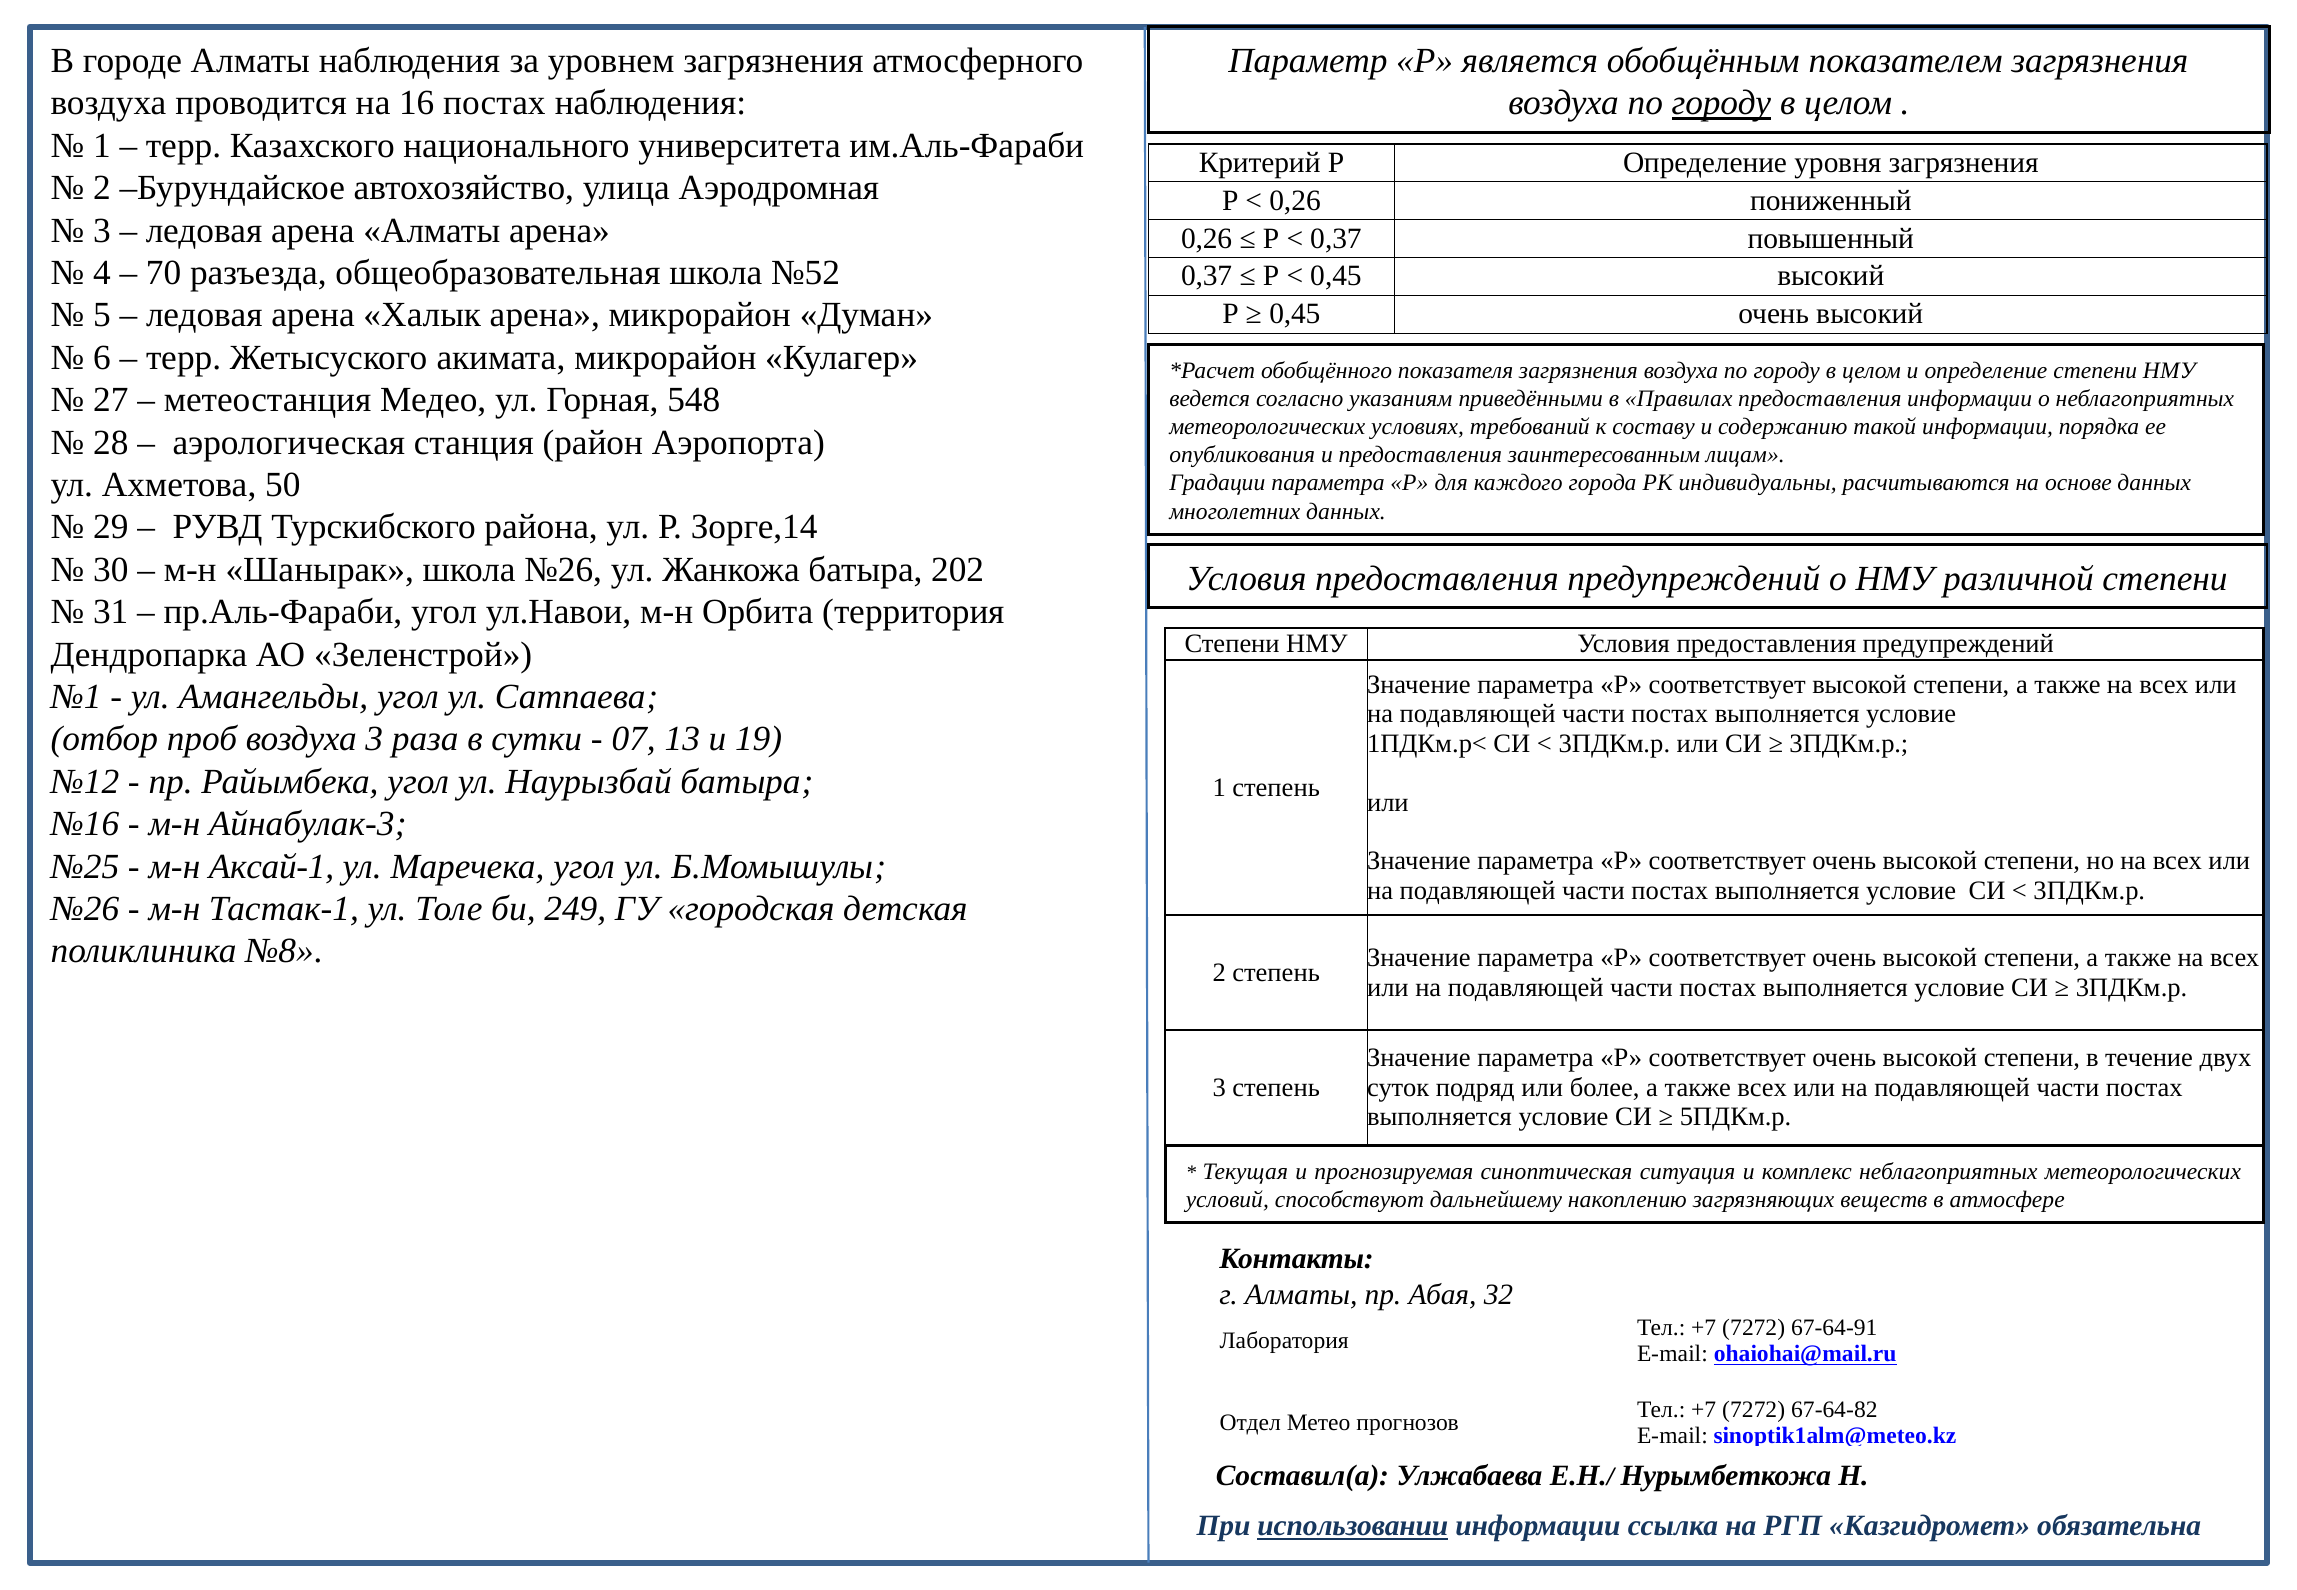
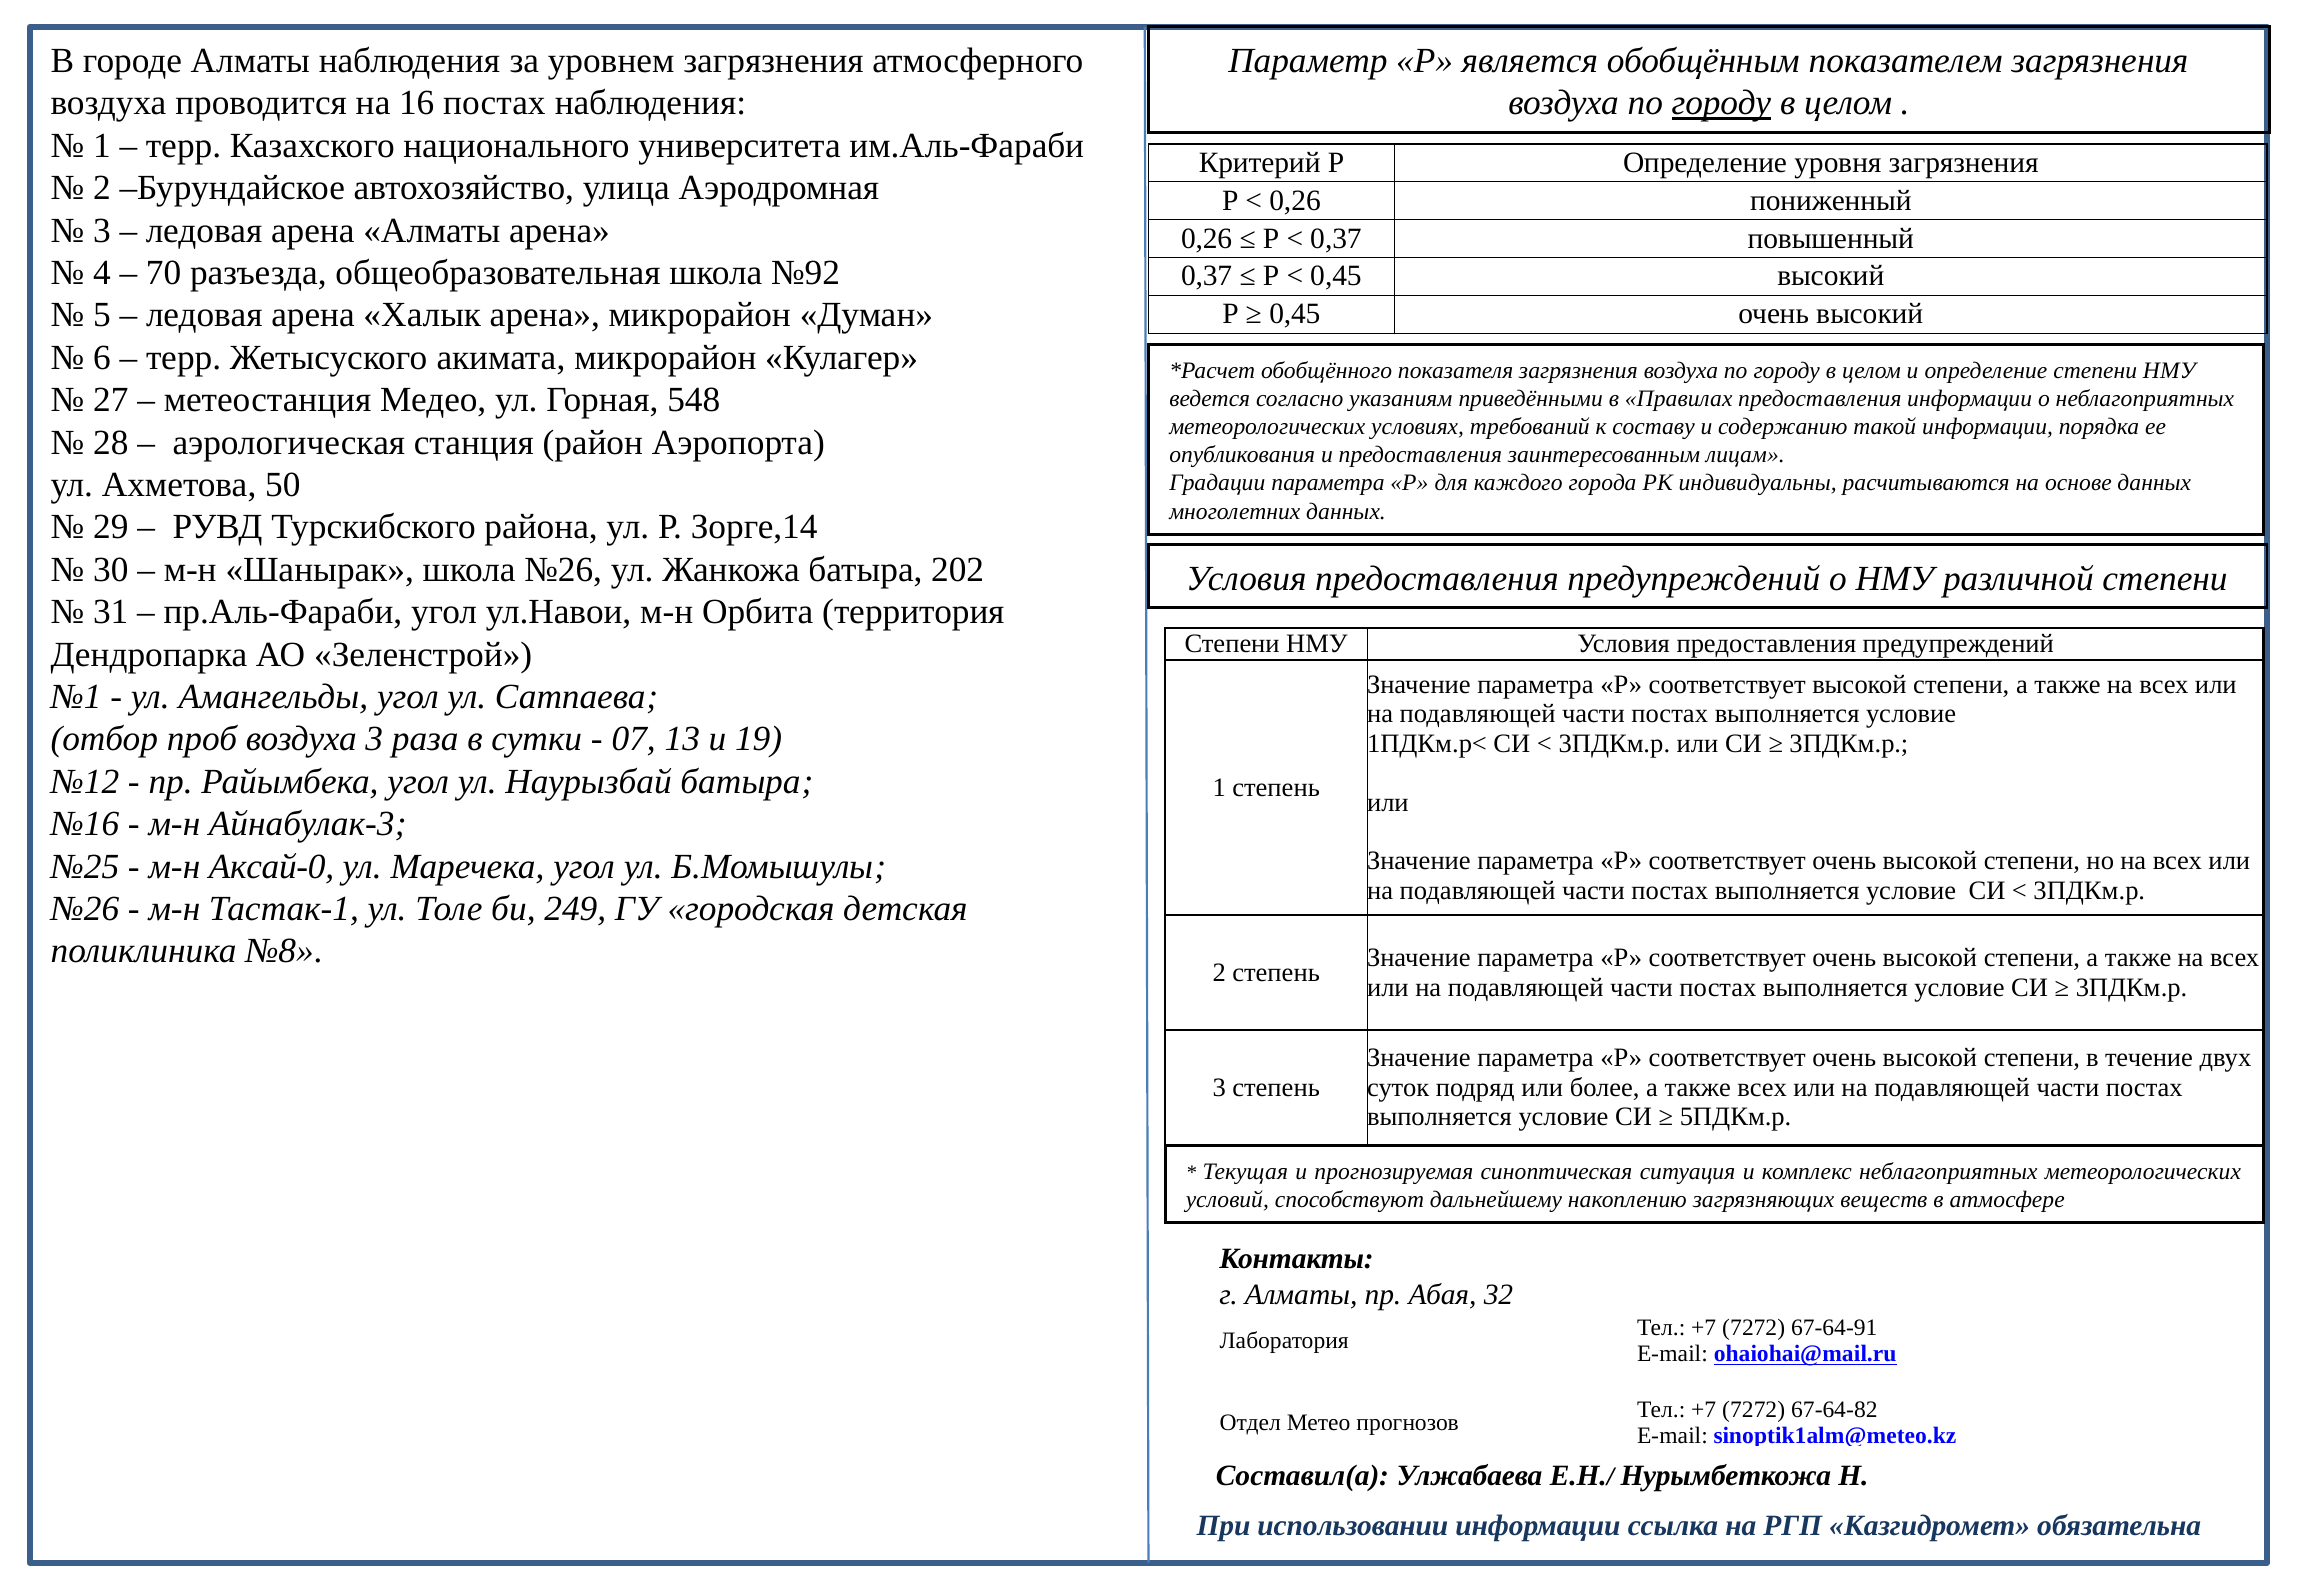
№52: №52 -> №92 (806, 273)
Аксай-1: Аксай-1 -> Аксай-0 (272, 867)
использовании underline: present -> none (1353, 1526)
